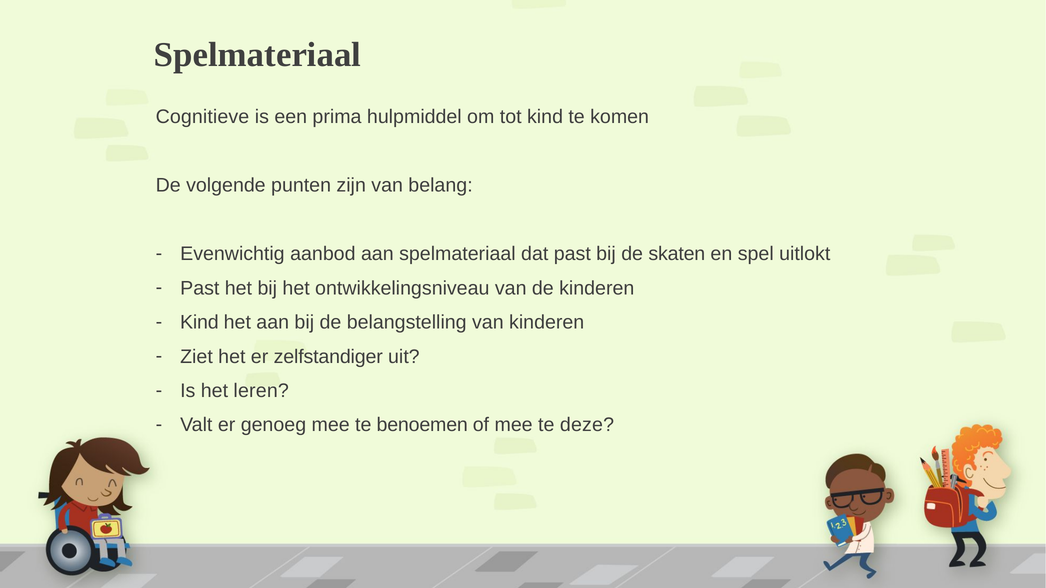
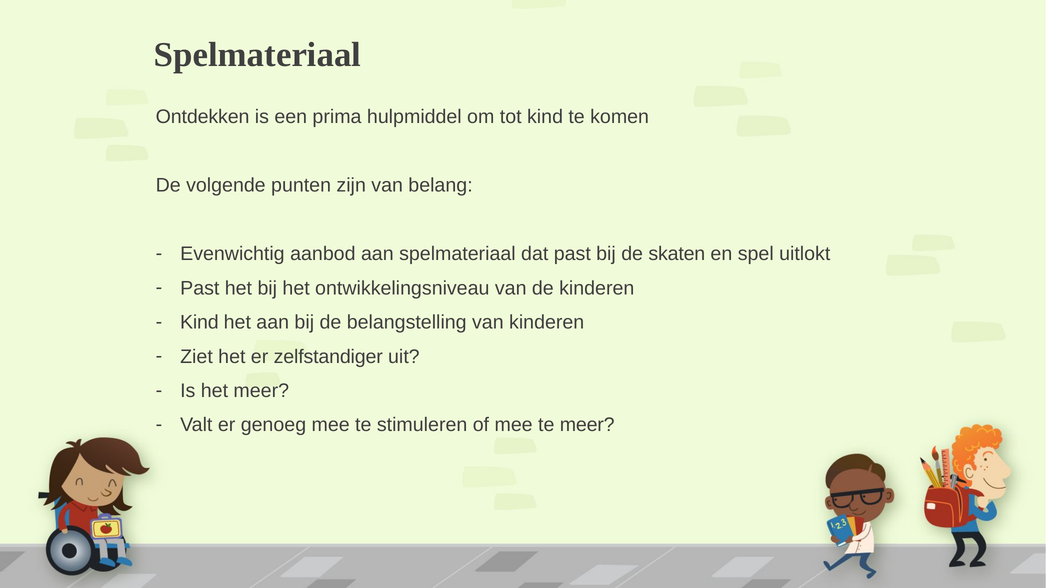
Cognitieve: Cognitieve -> Ontdekken (203, 117)
het leren: leren -> meer (261, 391)
benoemen: benoemen -> stimuleren (422, 425)
te deze: deze -> meer (587, 425)
